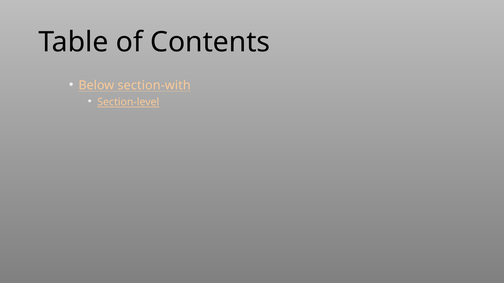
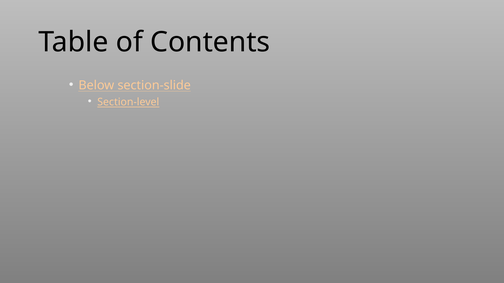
section-with: section-with -> section-slide (154, 86)
